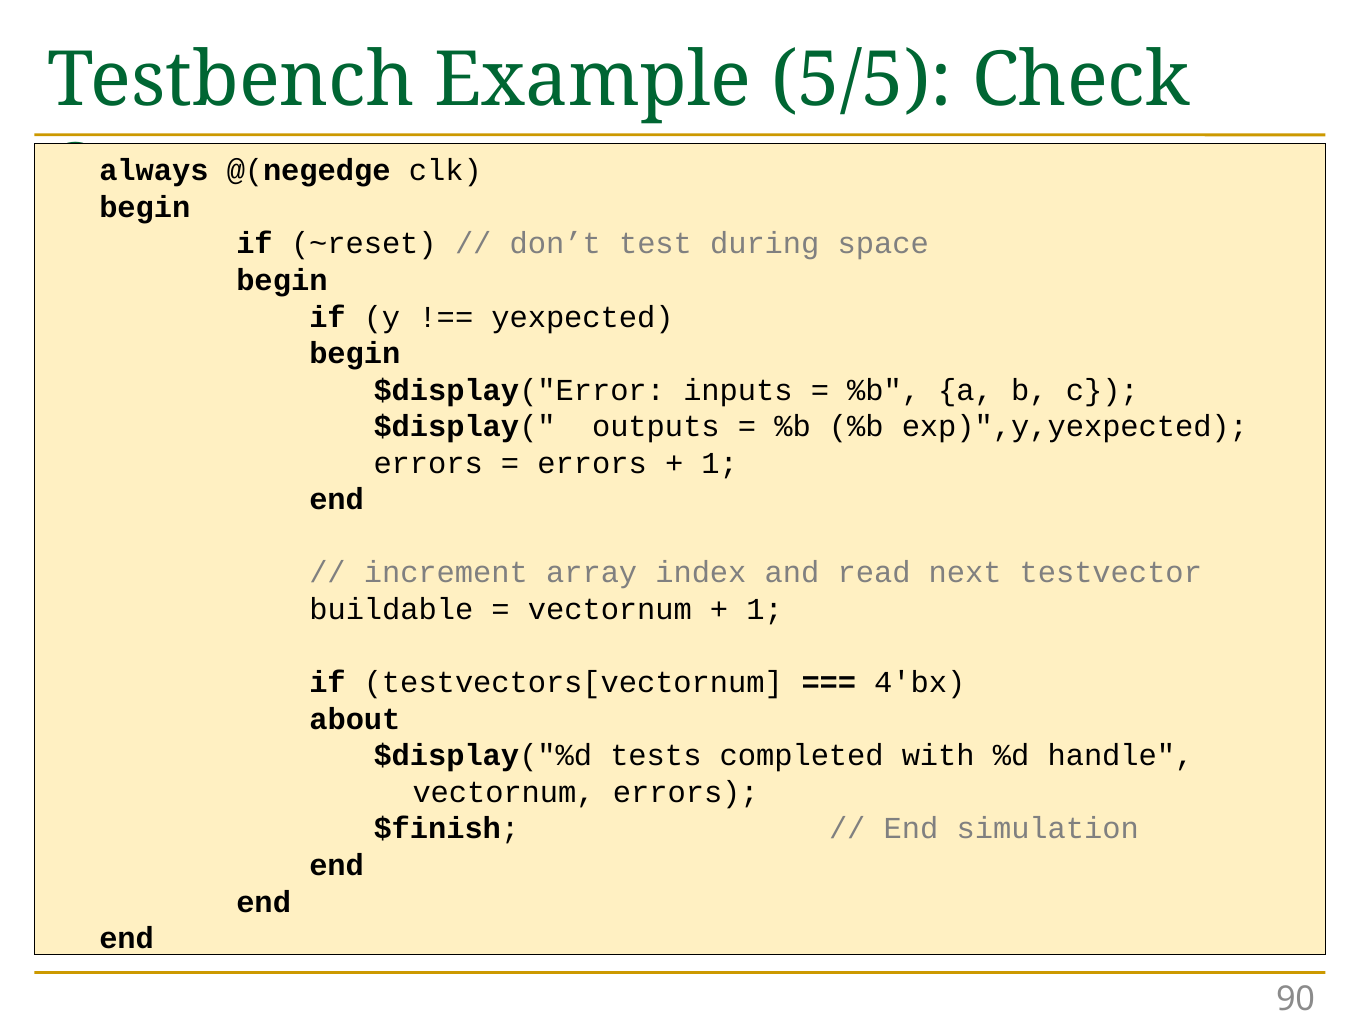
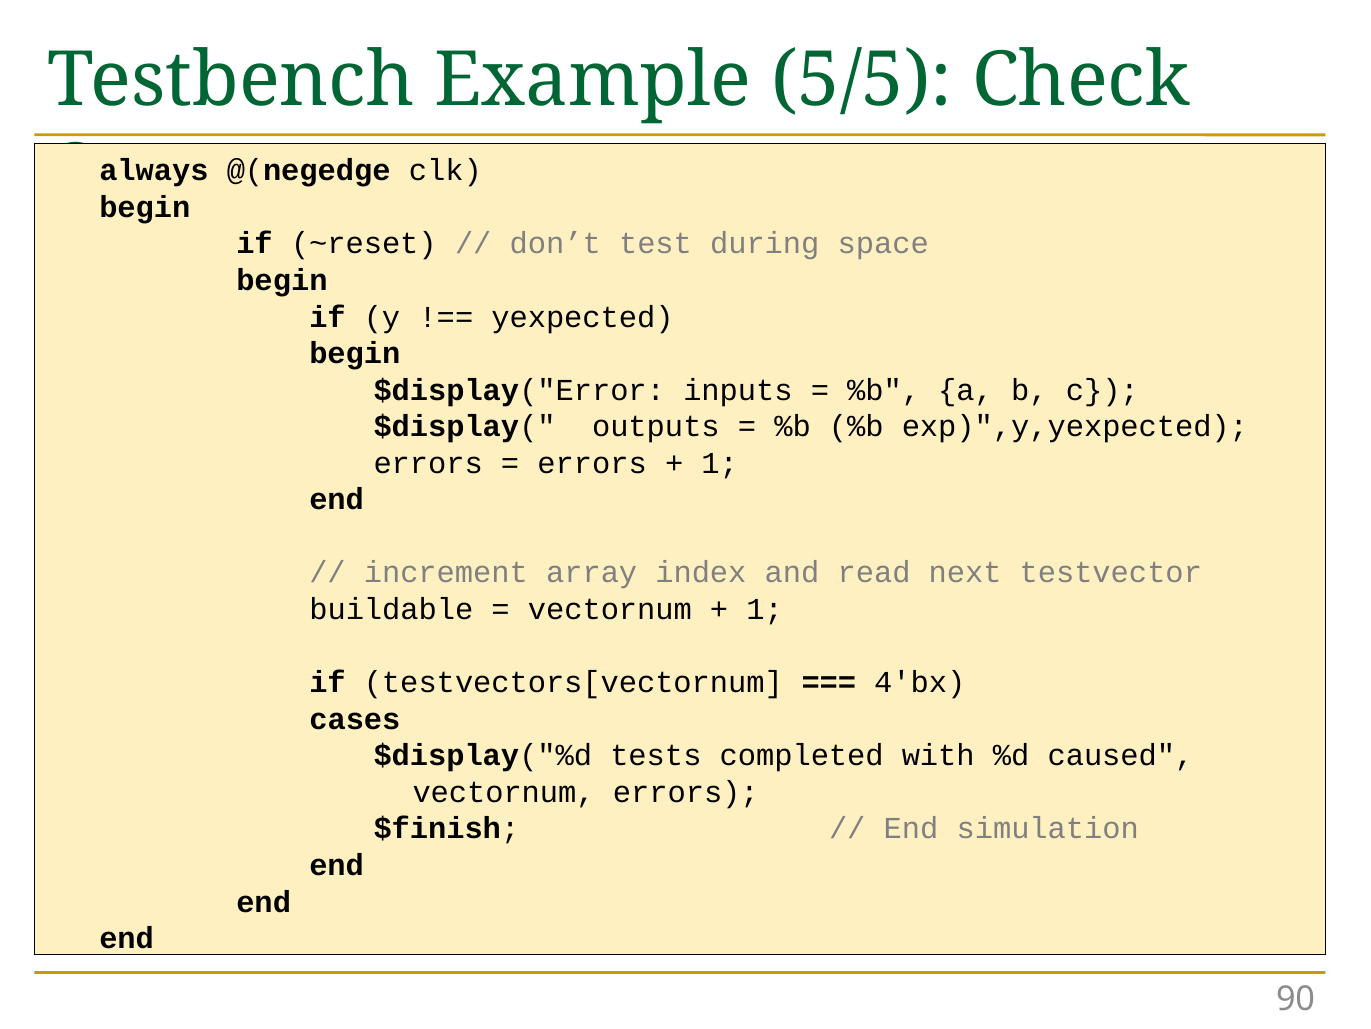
about: about -> cases (355, 719)
handle: handle -> caused (1120, 755)
